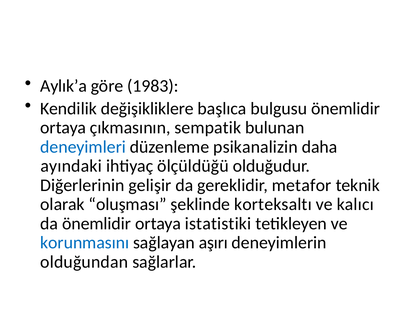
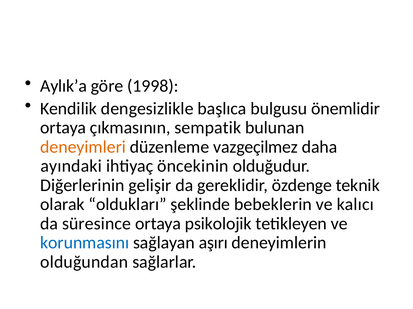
1983: 1983 -> 1998 (153, 86)
değişikliklere: değişikliklere -> dengesizlikle (147, 109)
deneyimleri colour: blue -> orange (83, 147)
psikanalizin: psikanalizin -> vazgeçilmez (256, 147)
ölçüldüğü: ölçüldüğü -> öncekinin (193, 166)
metafor: metafor -> özdenge (302, 186)
oluşması: oluşması -> oldukları (128, 205)
korteksaltı: korteksaltı -> bebeklerin (273, 205)
da önemlidir: önemlidir -> süresince (97, 224)
istatistiki: istatistiki -> psikolojik (218, 224)
